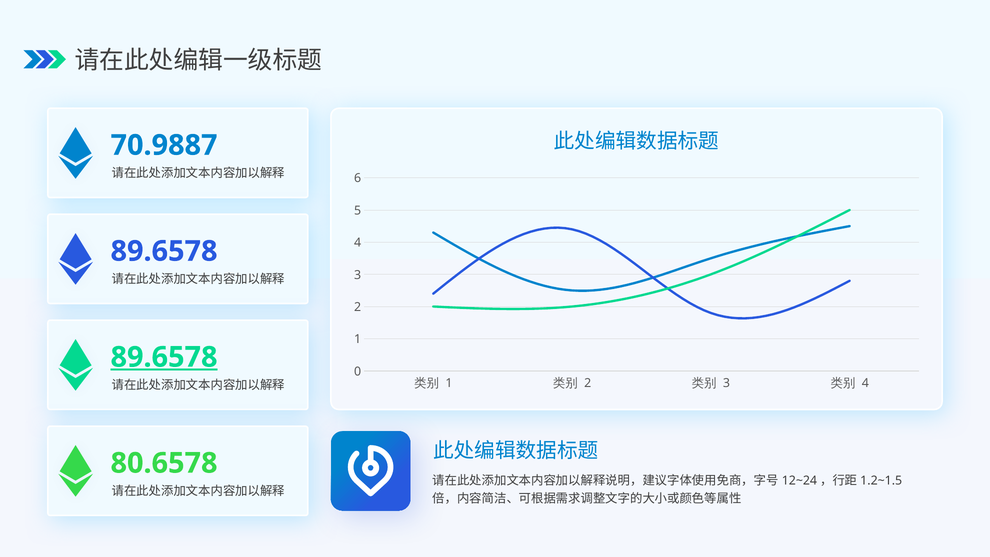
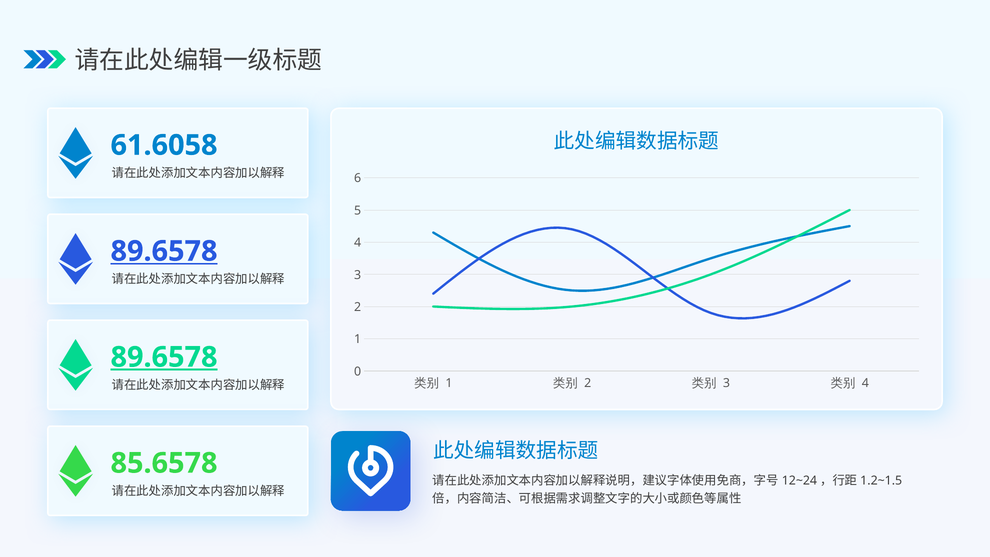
70.9887: 70.9887 -> 61.6058 (164, 145)
89.6578 underline: none -> present (164, 251)
80.6578: 80.6578 -> 85.6578 (164, 463)
